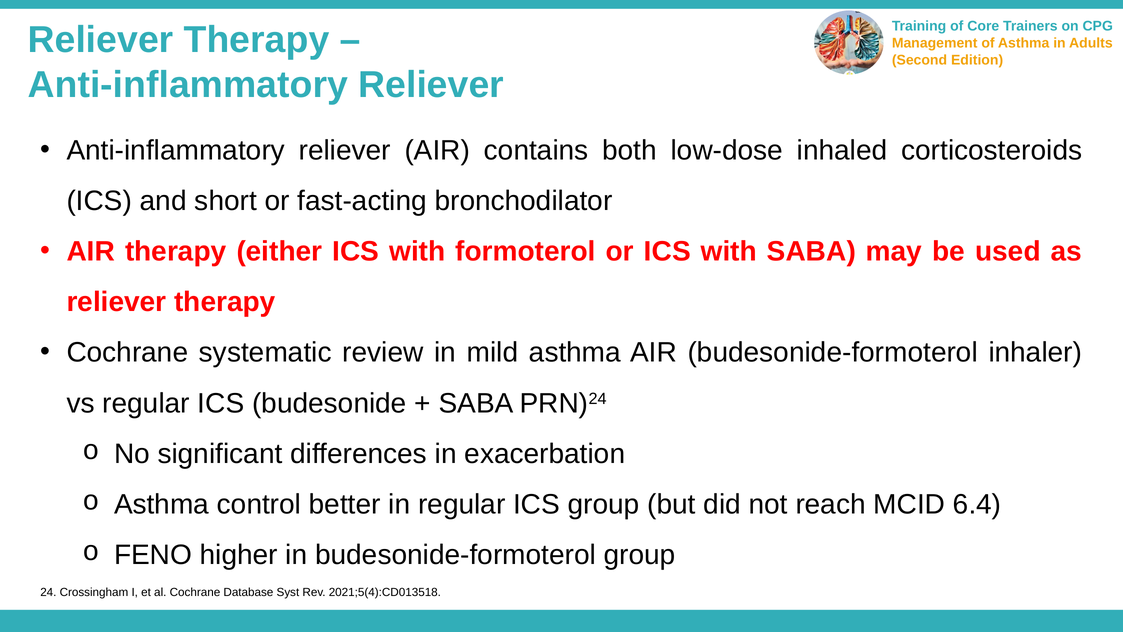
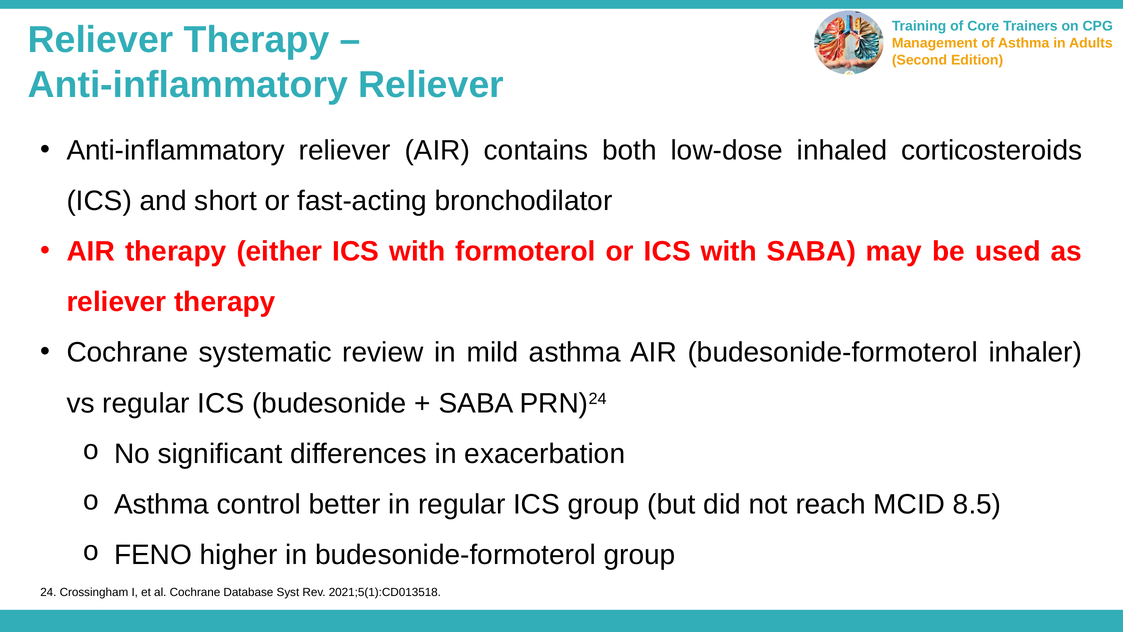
6.4: 6.4 -> 8.5 (977, 504)
2021;5(4):CD013518: 2021;5(4):CD013518 -> 2021;5(1):CD013518 (385, 592)
